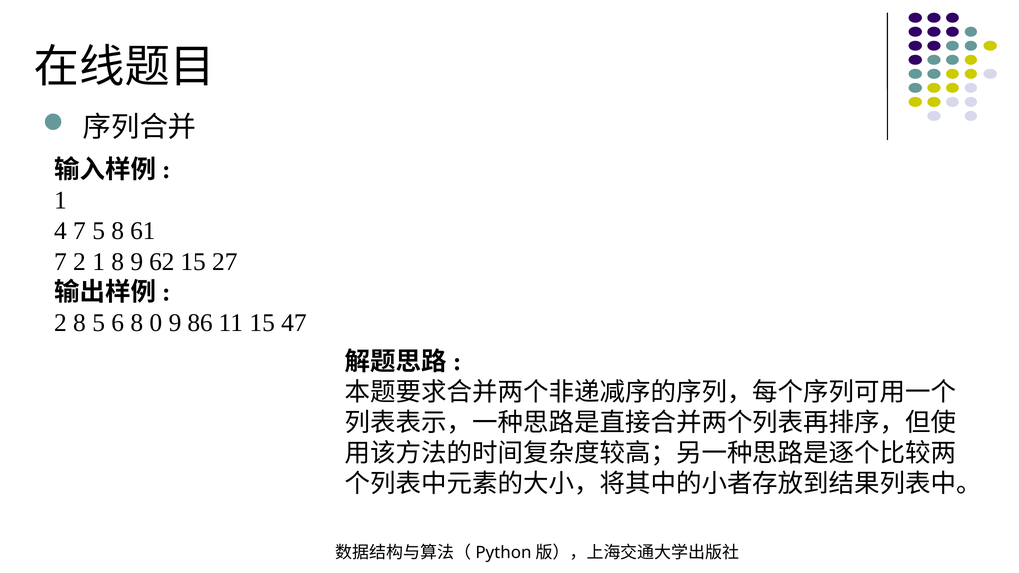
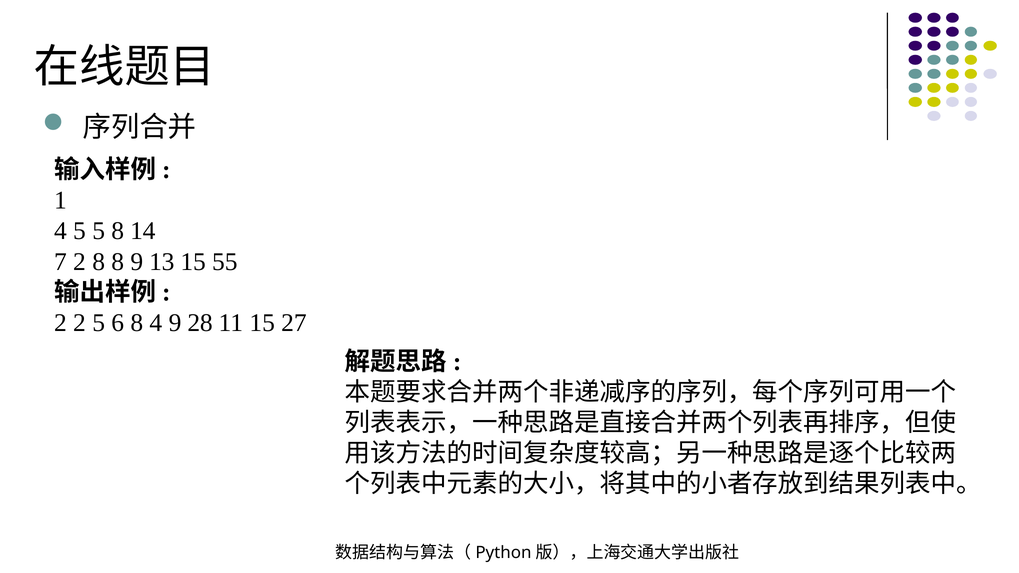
4 7: 7 -> 5 (79, 231)
61: 61 -> 14 (143, 231)
2 1: 1 -> 8 (99, 262)
62: 62 -> 13 (162, 262)
27: 27 -> 55 (225, 262)
2 8: 8 -> 2 (79, 323)
8 0: 0 -> 4 (156, 323)
86: 86 -> 28 (200, 323)
47: 47 -> 27 (294, 323)
